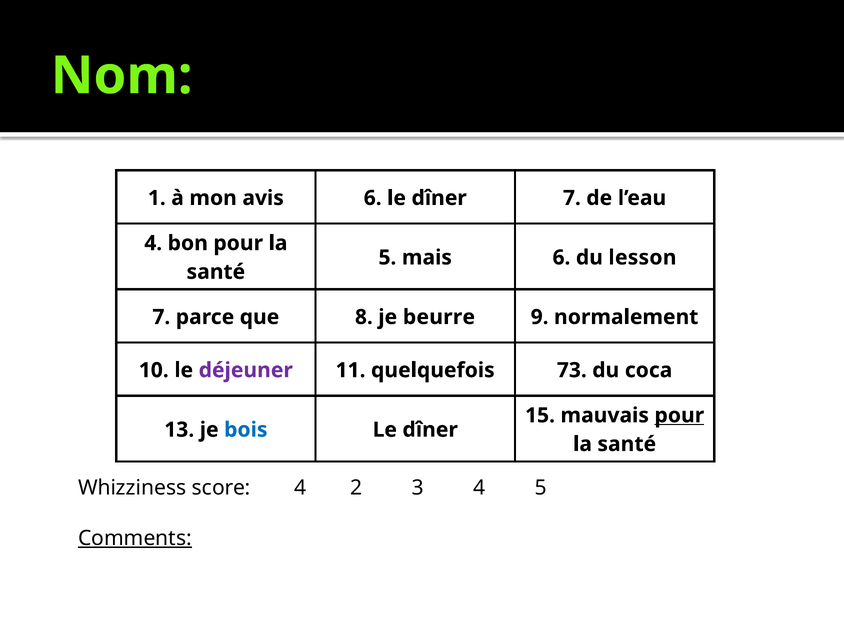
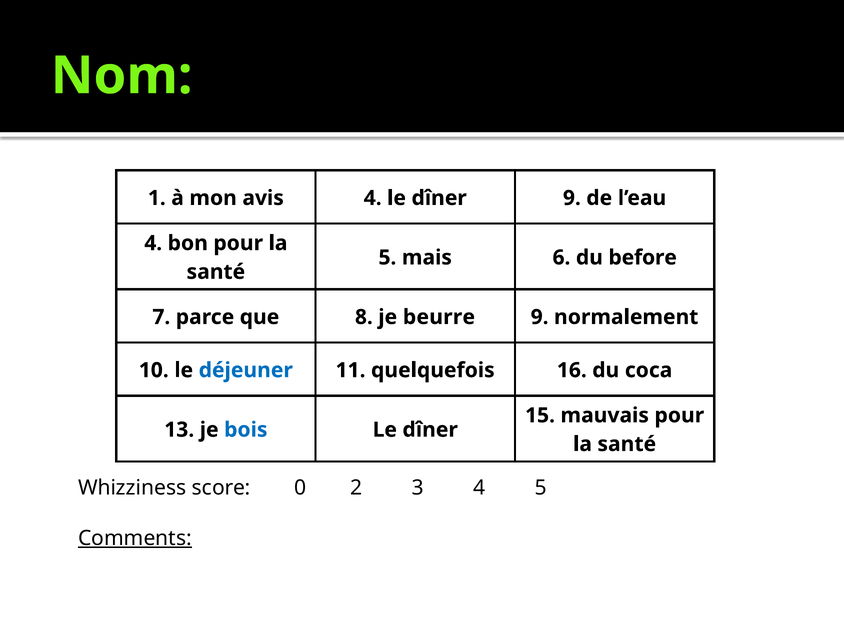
avis 6: 6 -> 4 (373, 198)
dîner 7: 7 -> 9 (572, 198)
lesson: lesson -> before (643, 258)
déjeuner colour: purple -> blue (246, 370)
73: 73 -> 16 (572, 370)
pour underline: present -> none (679, 415)
score 4: 4 -> 0 (300, 488)
